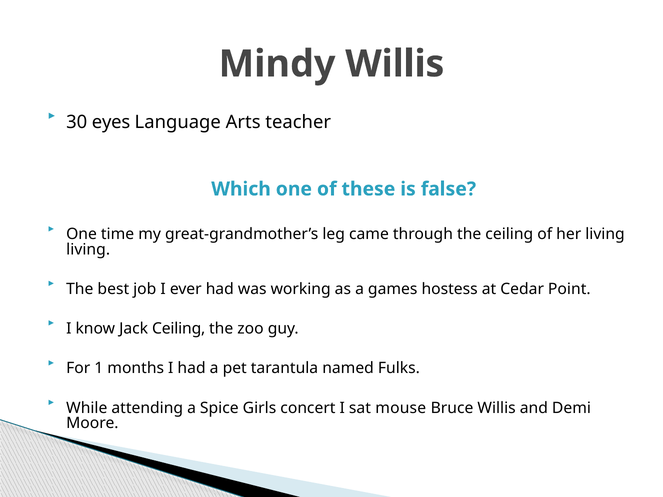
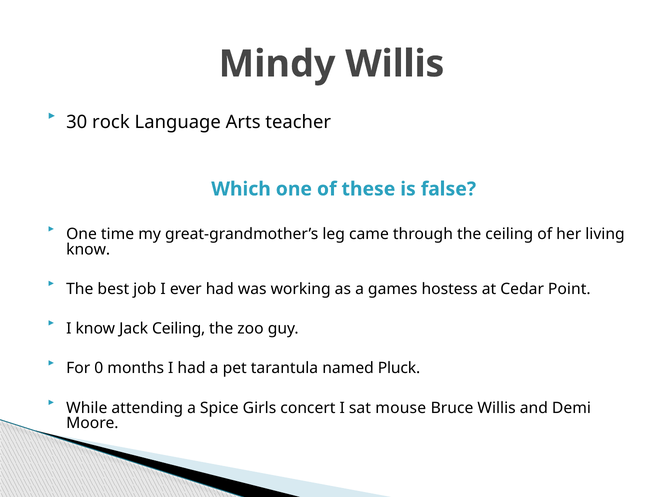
eyes: eyes -> rock (111, 122)
living: living -> know (88, 249)
1: 1 -> 0 (99, 368)
Fulks: Fulks -> Pluck (399, 368)
